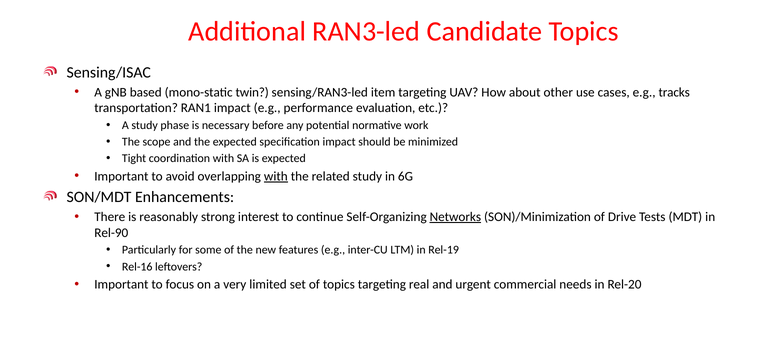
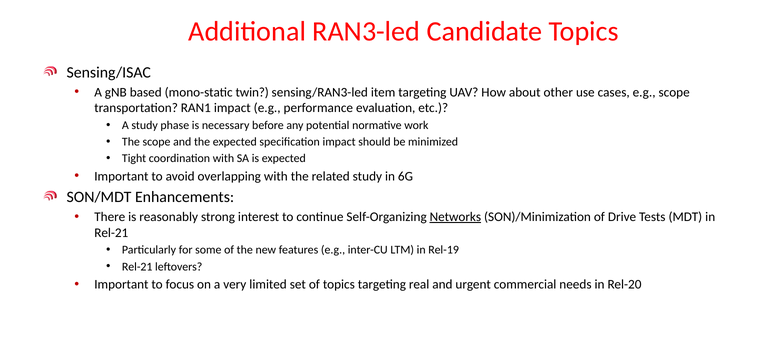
e.g tracks: tracks -> scope (674, 92)
with underline: present -> none (276, 176)
Rel-90: Rel-90 -> Rel-21 (111, 233)
Rel-16: Rel-16 -> Rel-21 (137, 267)
